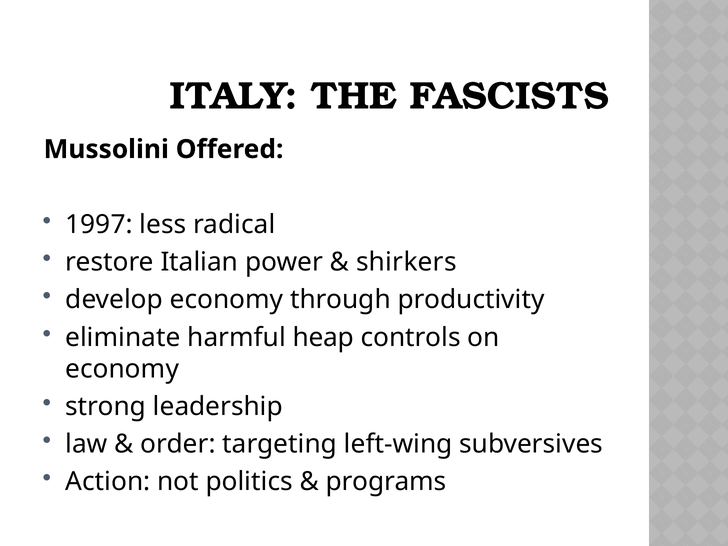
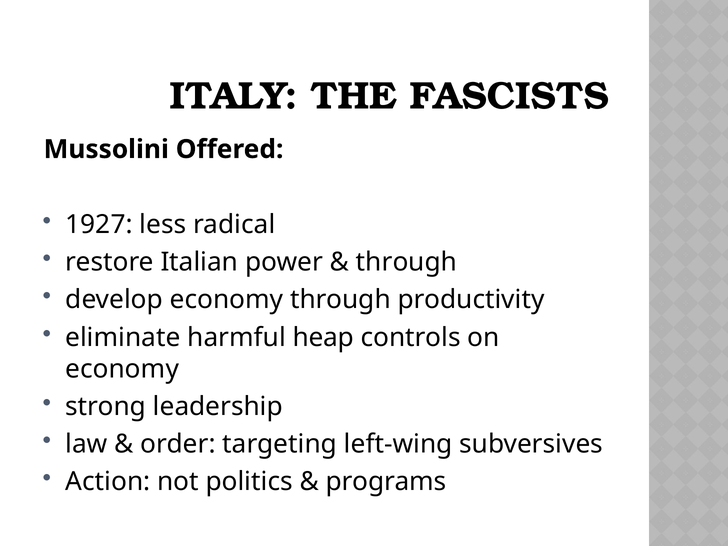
1997: 1997 -> 1927 (99, 225)
shirkers: shirkers -> through (406, 262)
